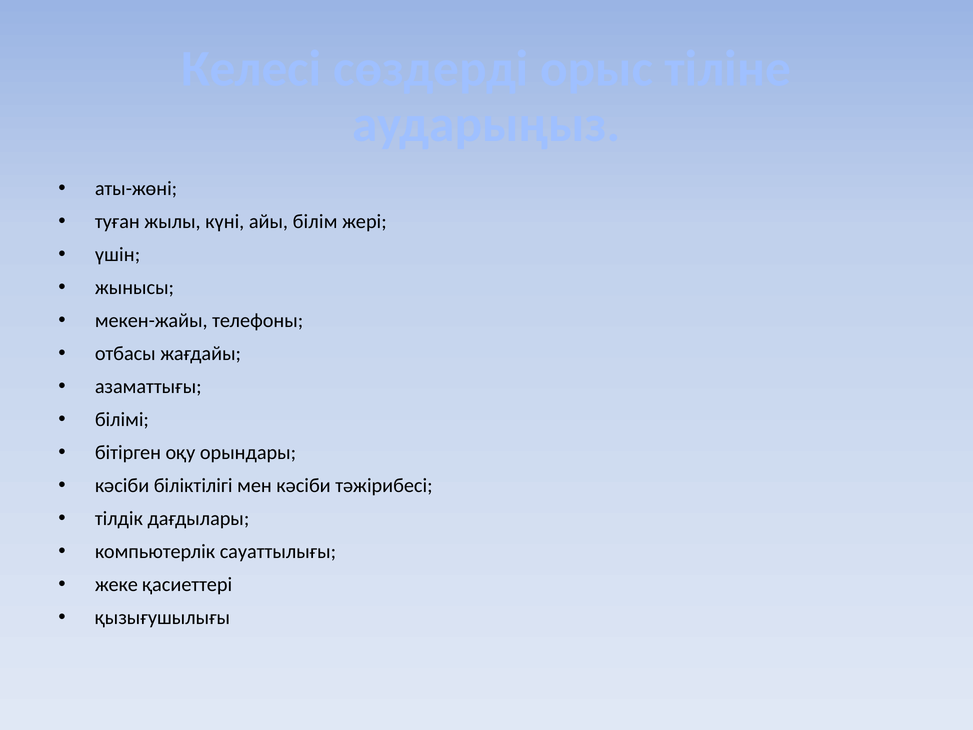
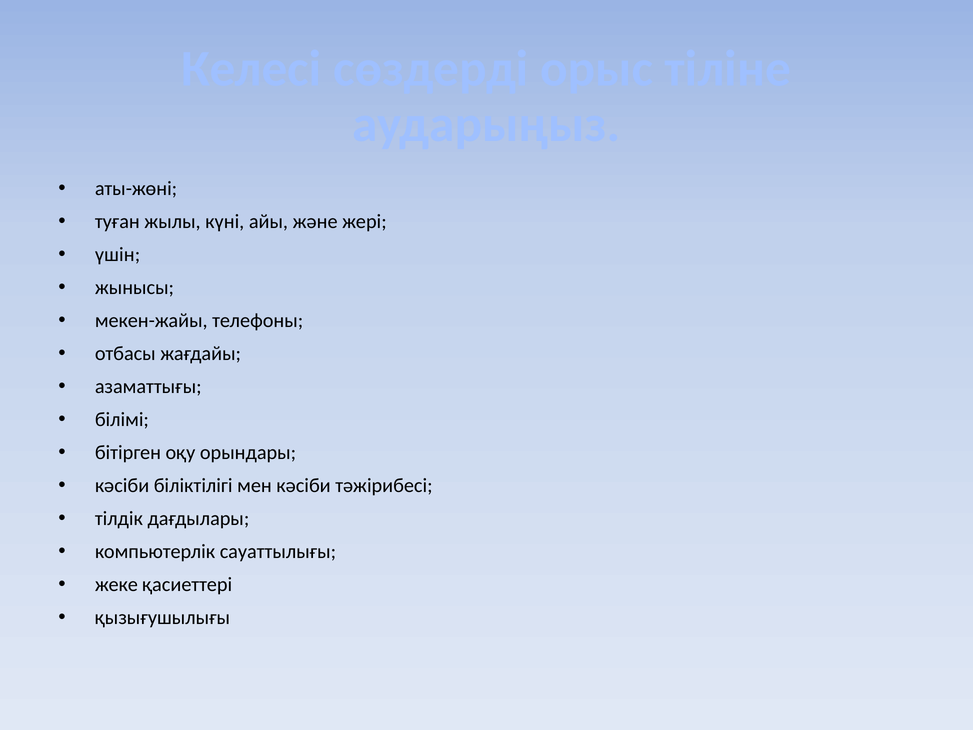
білім: білім -> және (315, 222)
